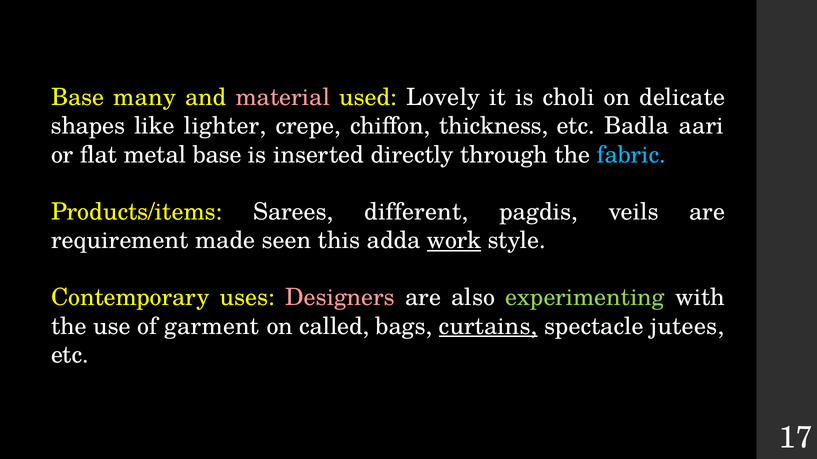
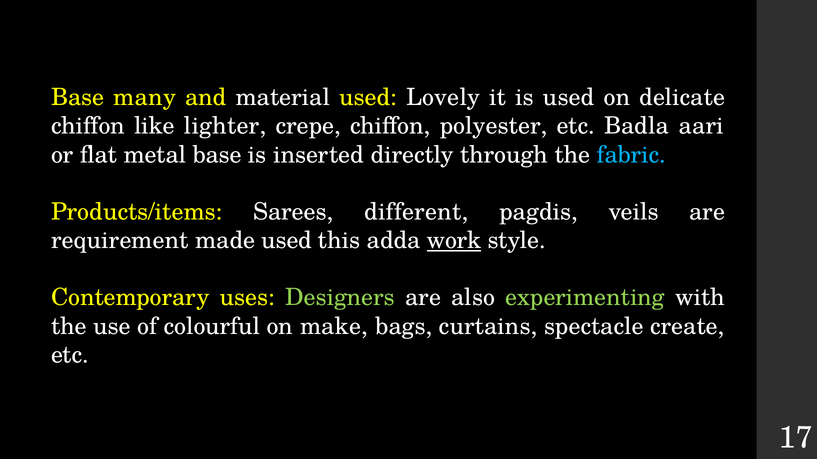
material colour: pink -> white (283, 98)
is choli: choli -> used (569, 98)
shapes: shapes -> chiffon (88, 126)
thickness: thickness -> polyester (494, 126)
made seen: seen -> used (287, 241)
Designers colour: pink -> light green (340, 298)
garment: garment -> colourful (212, 327)
called: called -> make (334, 327)
curtains underline: present -> none (488, 327)
jutees: jutees -> create (687, 327)
